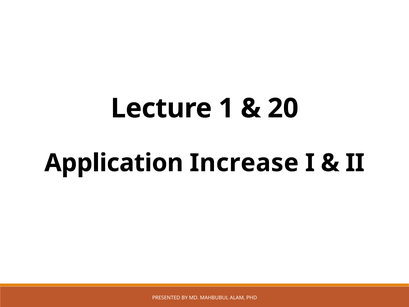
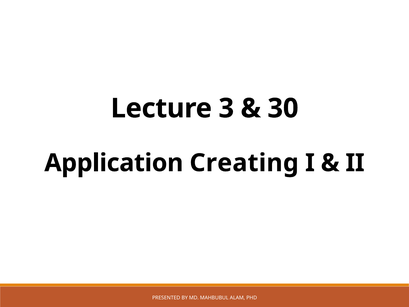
1: 1 -> 3 (226, 108)
20: 20 -> 30 (283, 108)
Increase: Increase -> Creating (244, 163)
